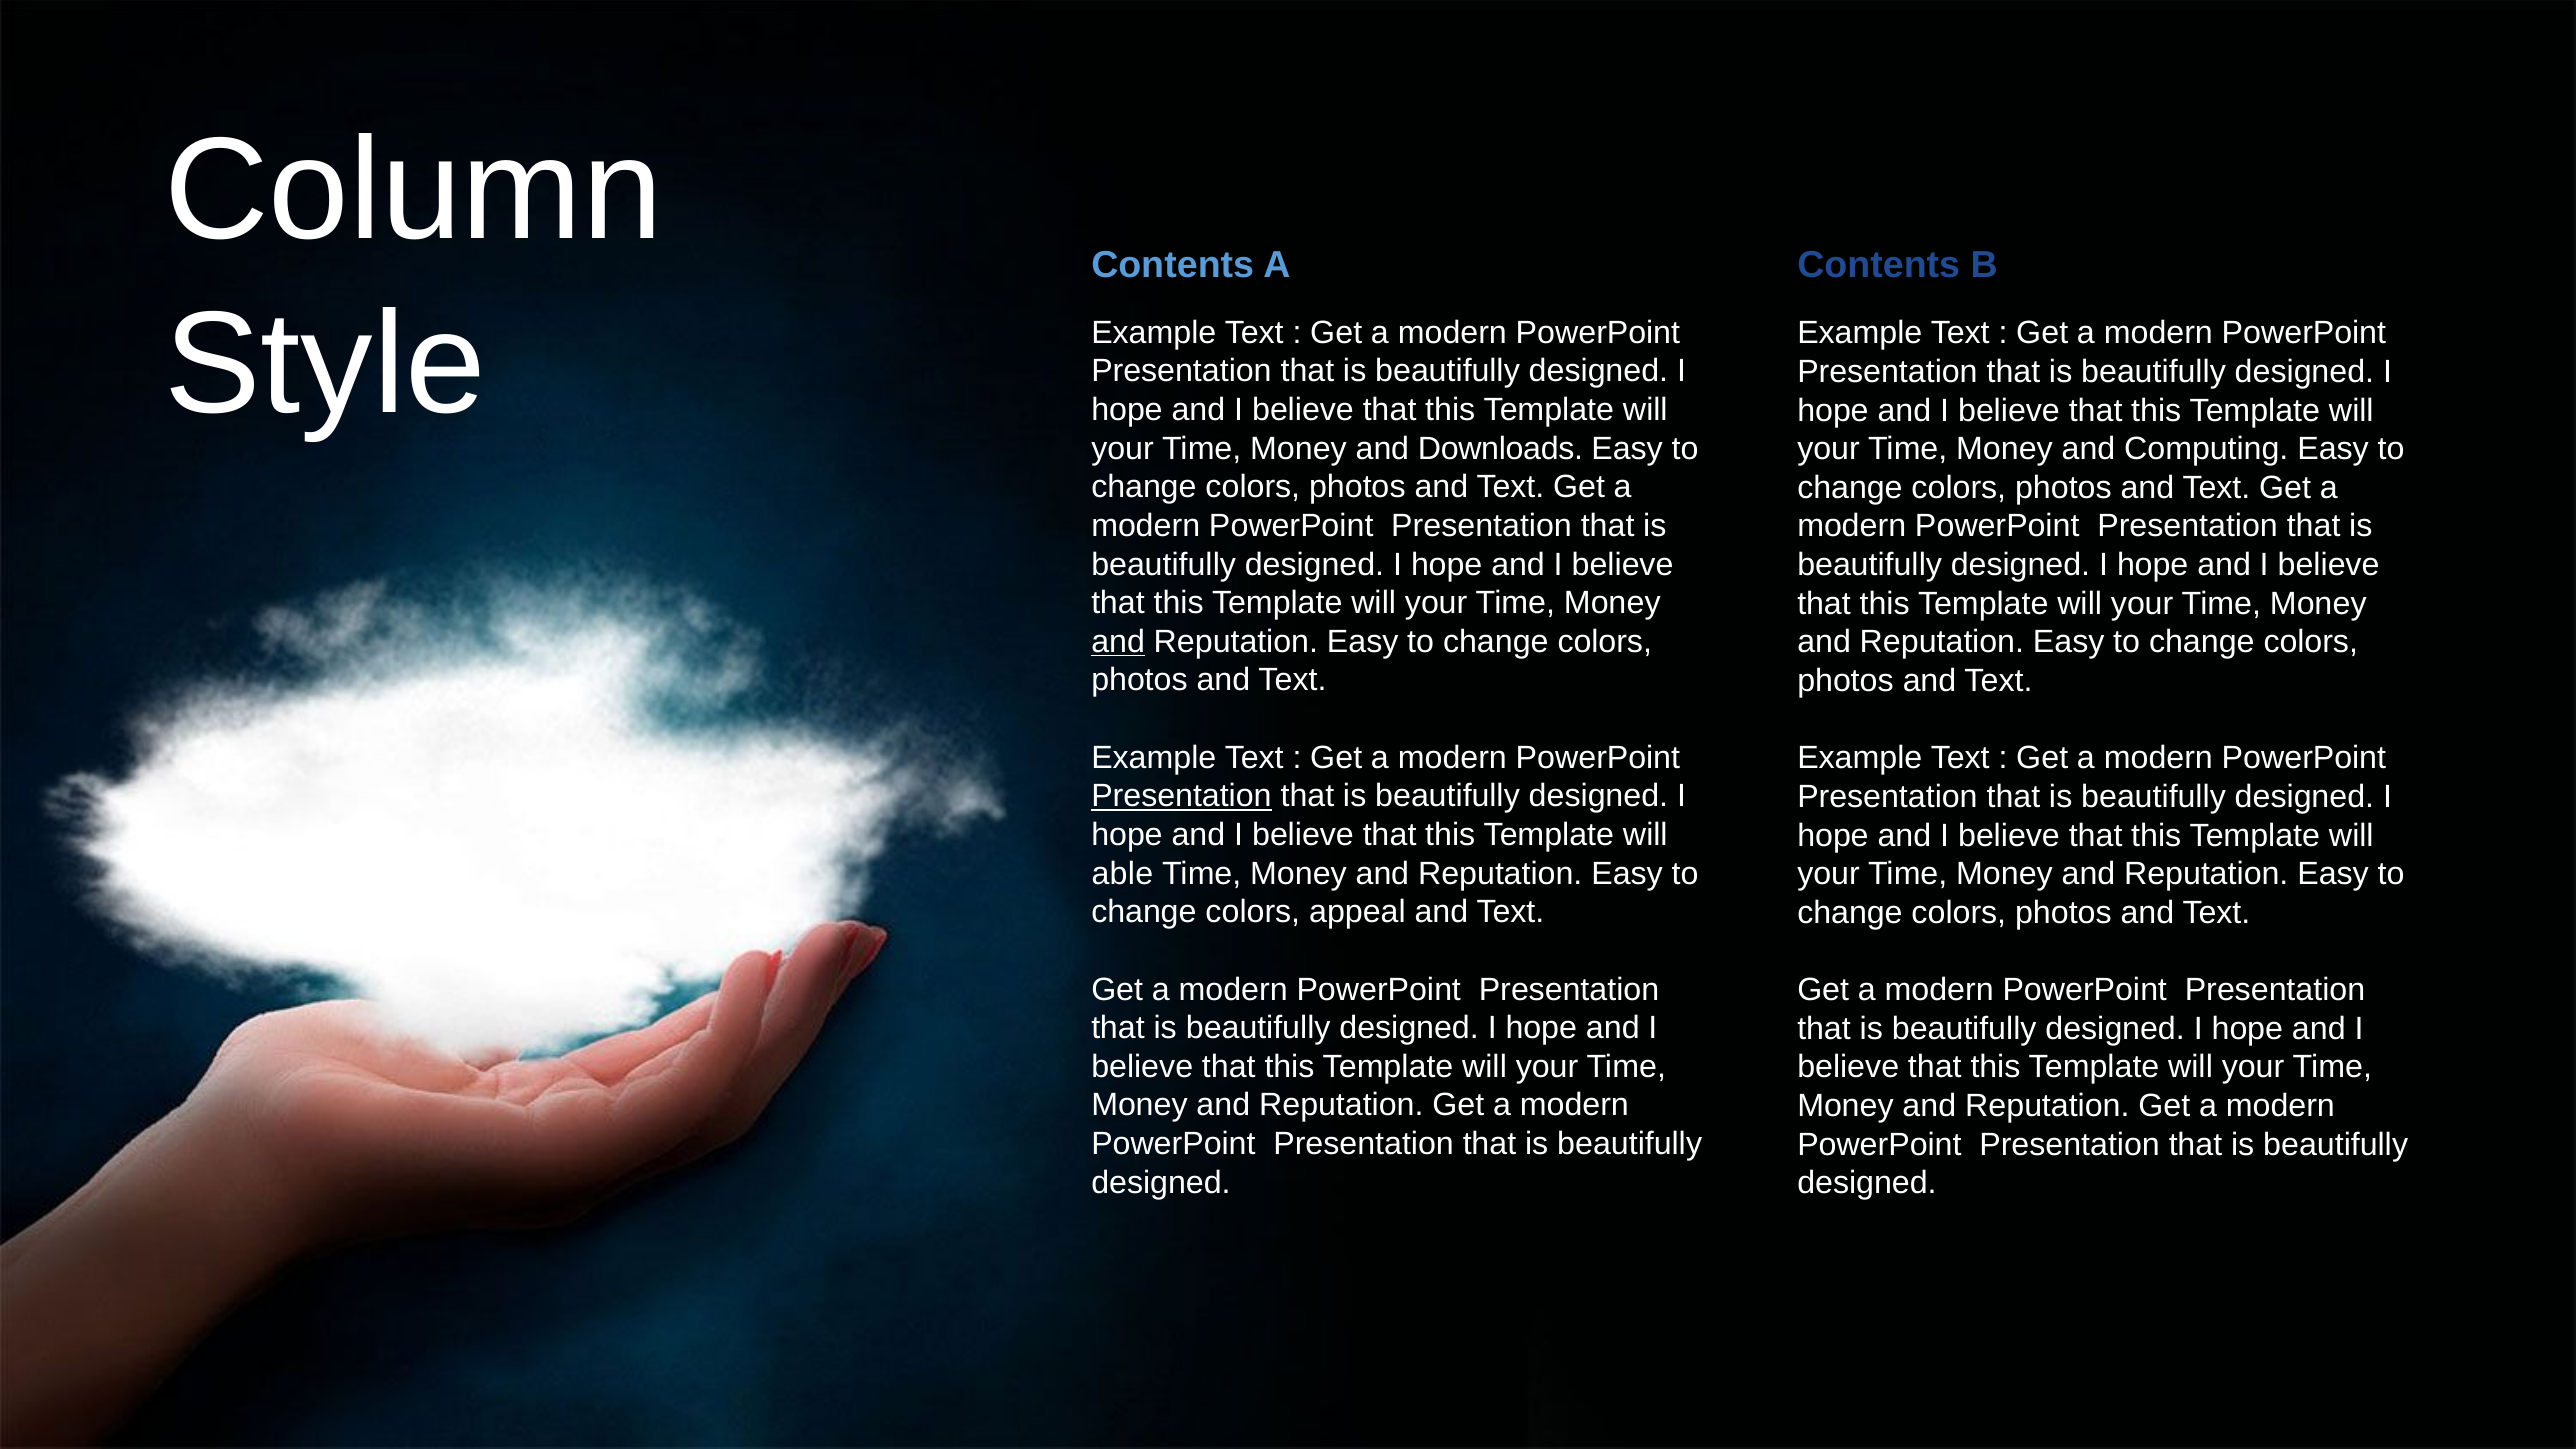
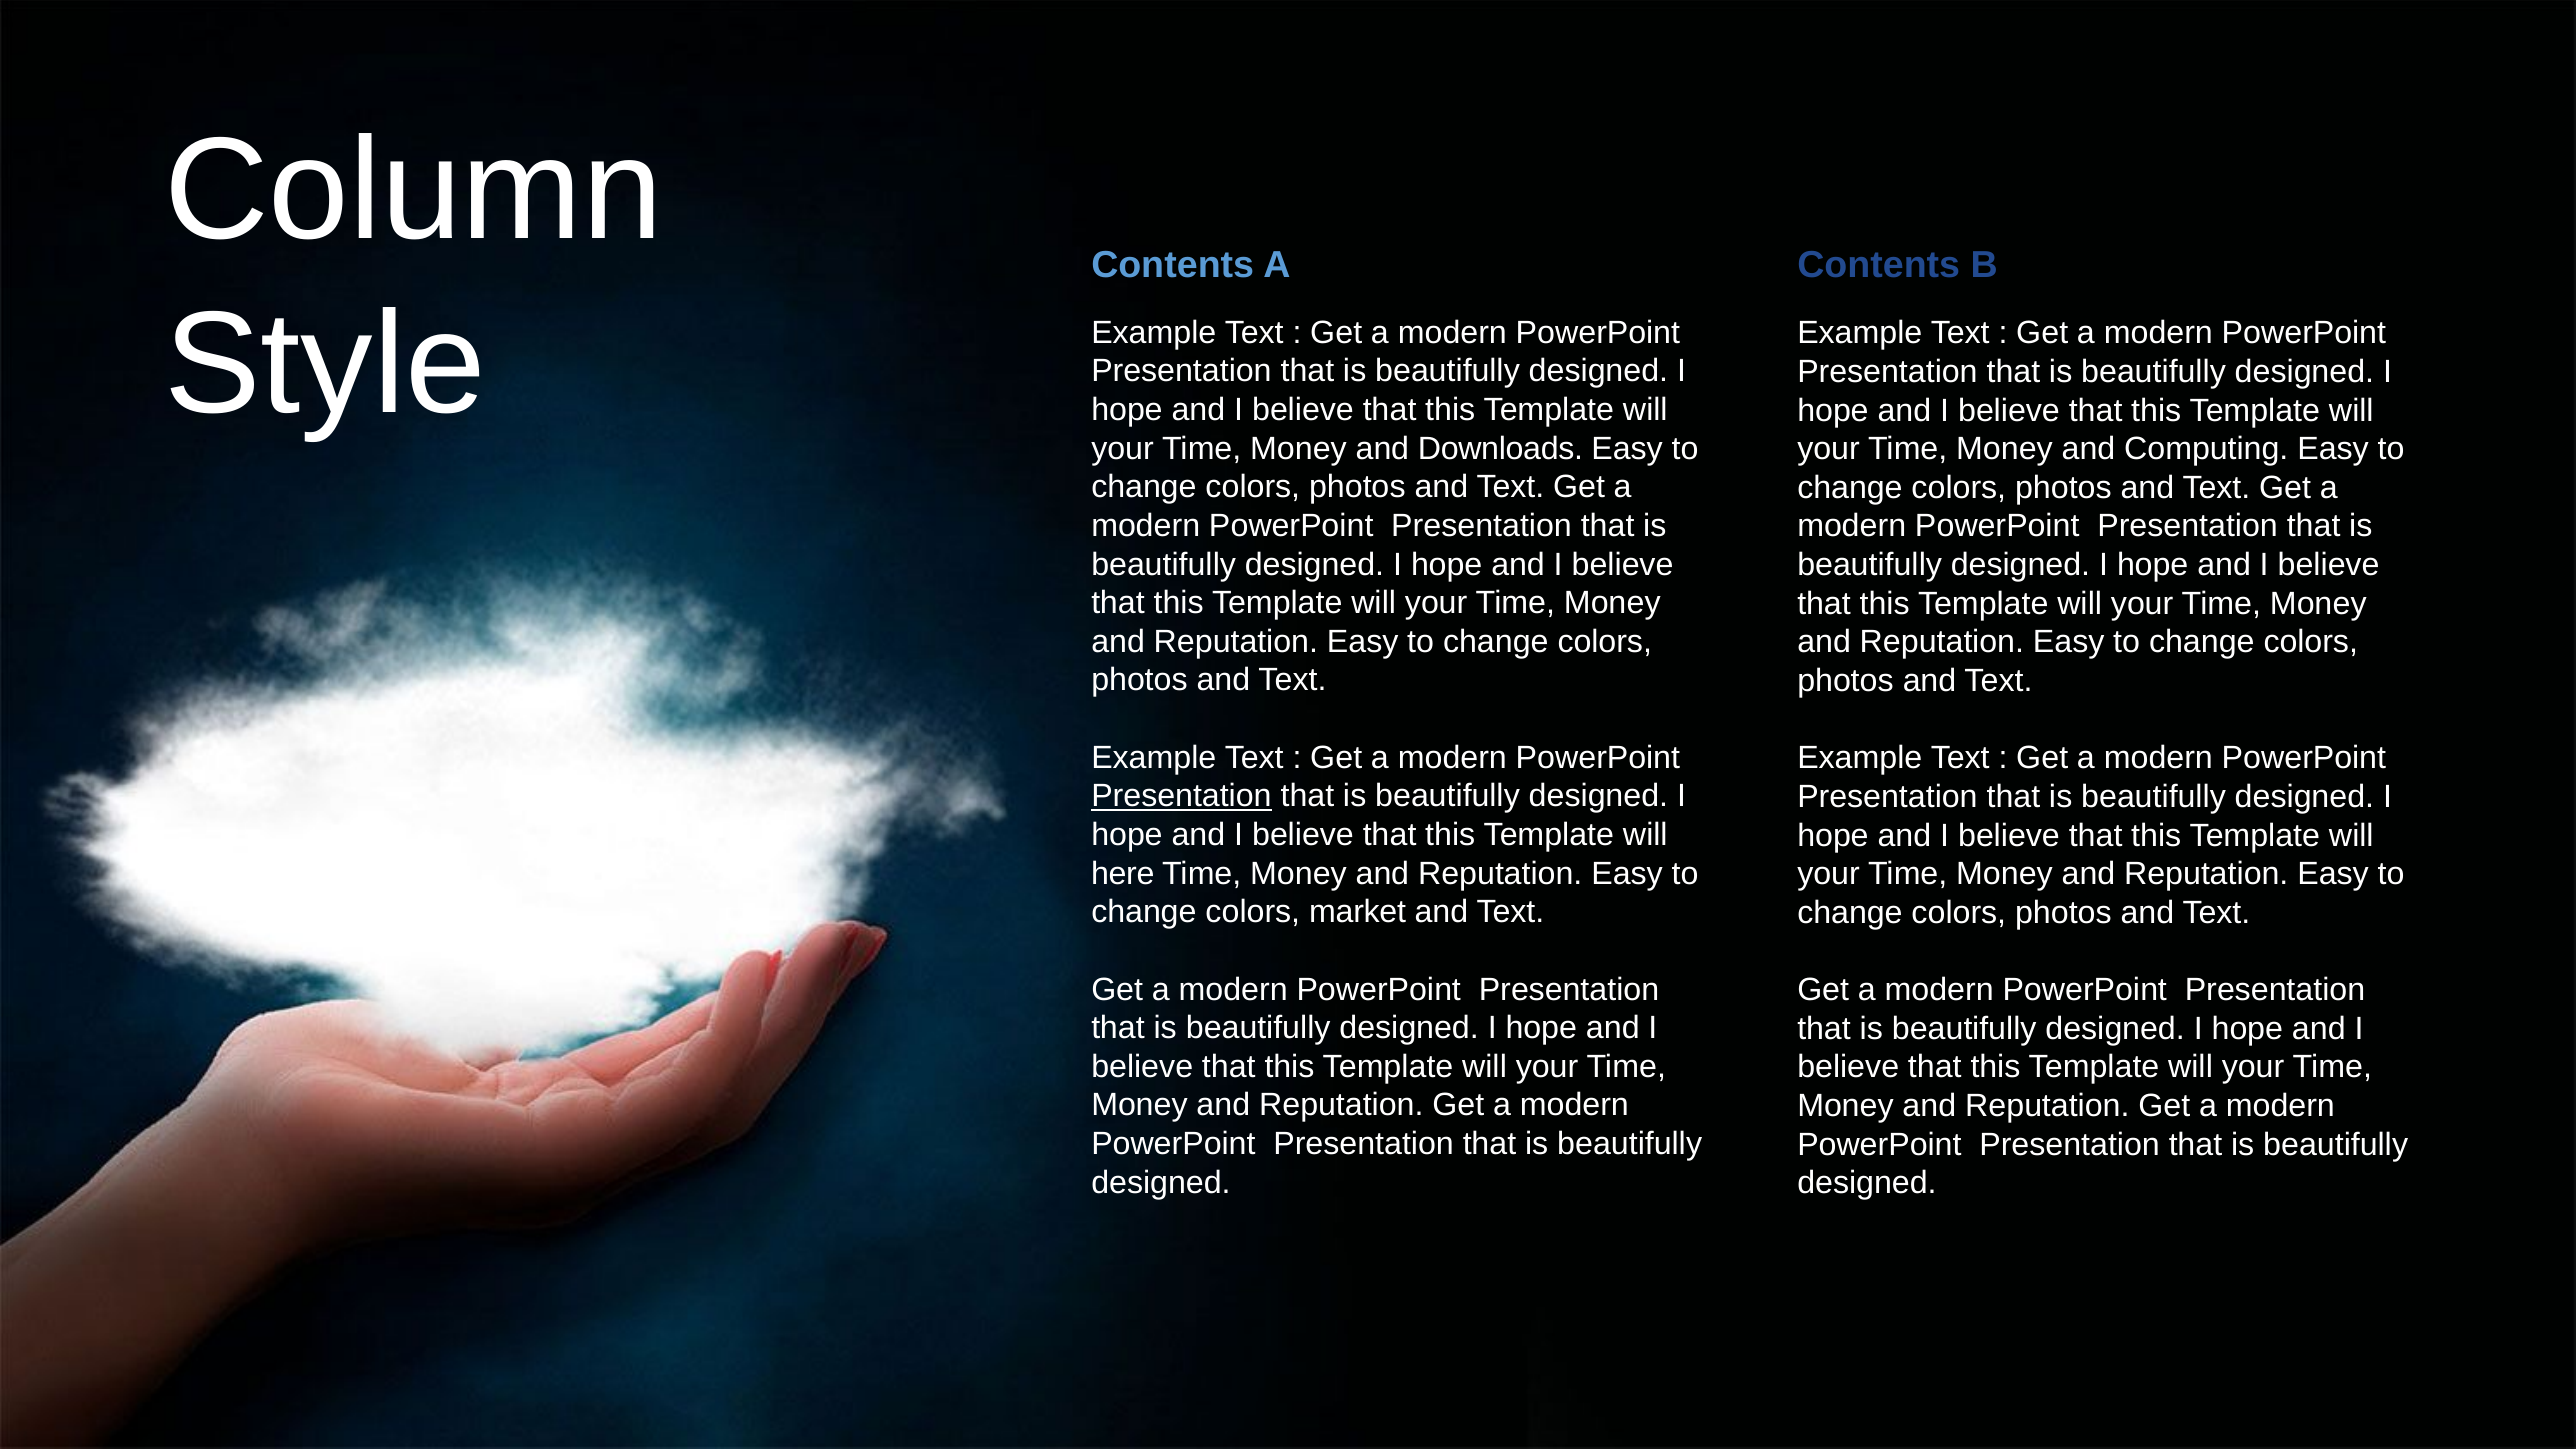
and underline: present -> none (1118, 642)
able: able -> here (1123, 874)
appeal: appeal -> market (1358, 912)
